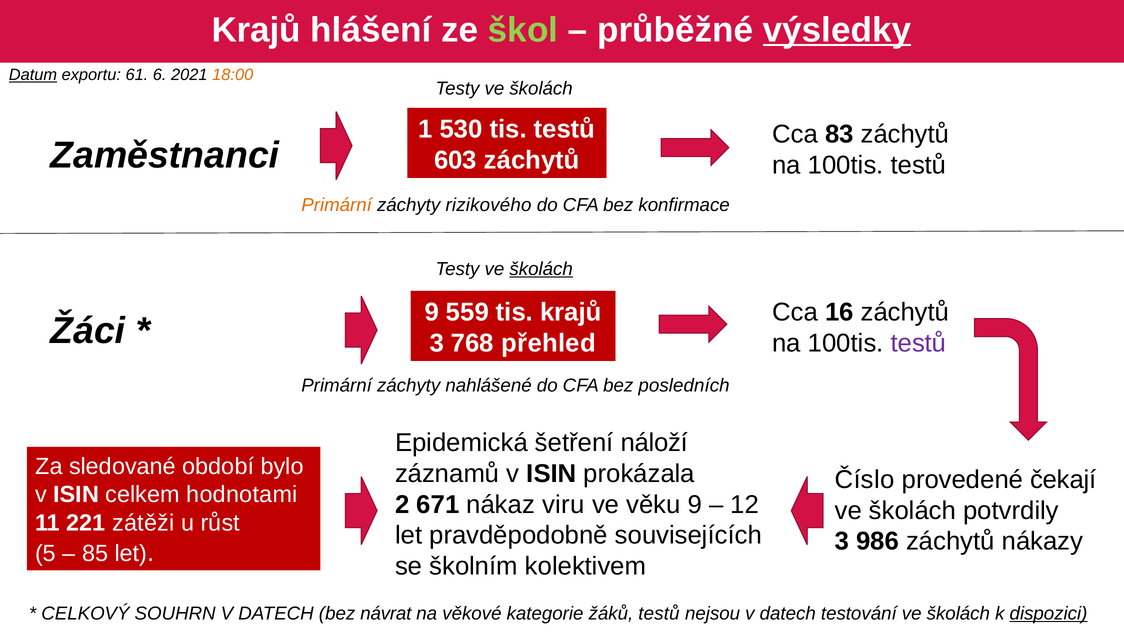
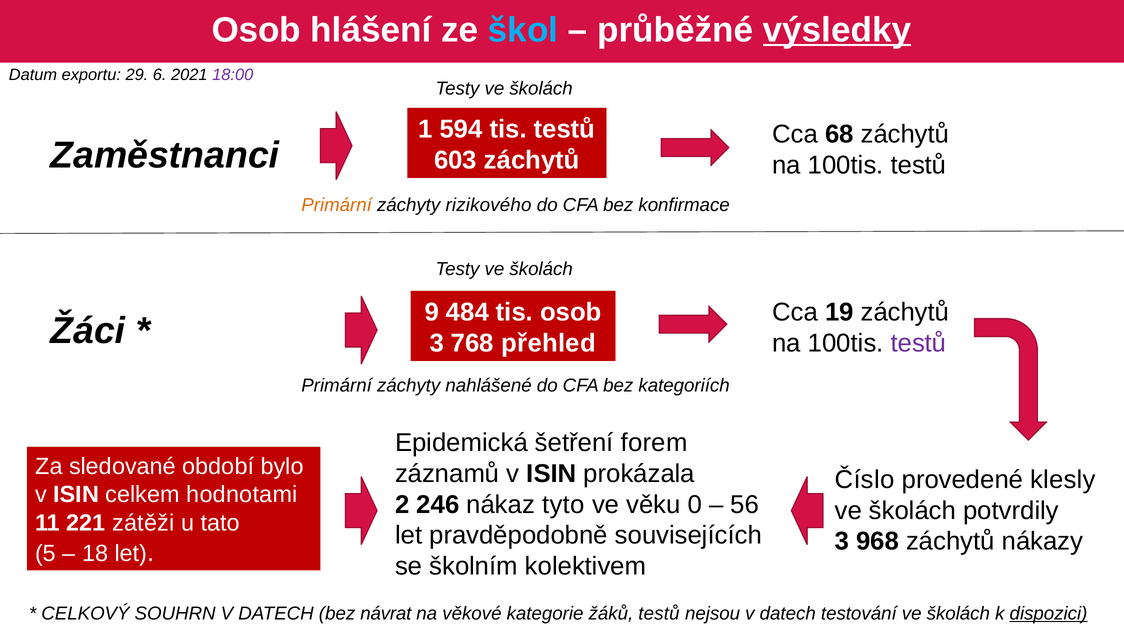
Krajů: Krajů -> Osob (256, 30)
škol colour: light green -> light blue (523, 30)
Datum underline: present -> none (33, 75)
61: 61 -> 29 (137, 75)
18:00 colour: orange -> purple (233, 75)
530: 530 -> 594 (461, 129)
83: 83 -> 68 (839, 134)
školách underline: present -> none (541, 269)
559: 559 -> 484 (467, 312)
tis krajů: krajů -> osob (571, 312)
16: 16 -> 19 (839, 313)
posledních: posledních -> kategoriích (684, 386)
náloží: náloží -> forem (654, 443)
čekají: čekají -> klesly (1063, 480)
671: 671 -> 246 (438, 505)
viru: viru -> tyto (563, 505)
věku 9: 9 -> 0 (695, 505)
12: 12 -> 56 (745, 505)
růst: růst -> tato (220, 523)
986: 986 -> 968 (878, 542)
85: 85 -> 18 (95, 553)
